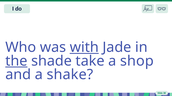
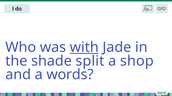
the underline: present -> none (16, 61)
take: take -> split (90, 61)
shake: shake -> words (70, 75)
